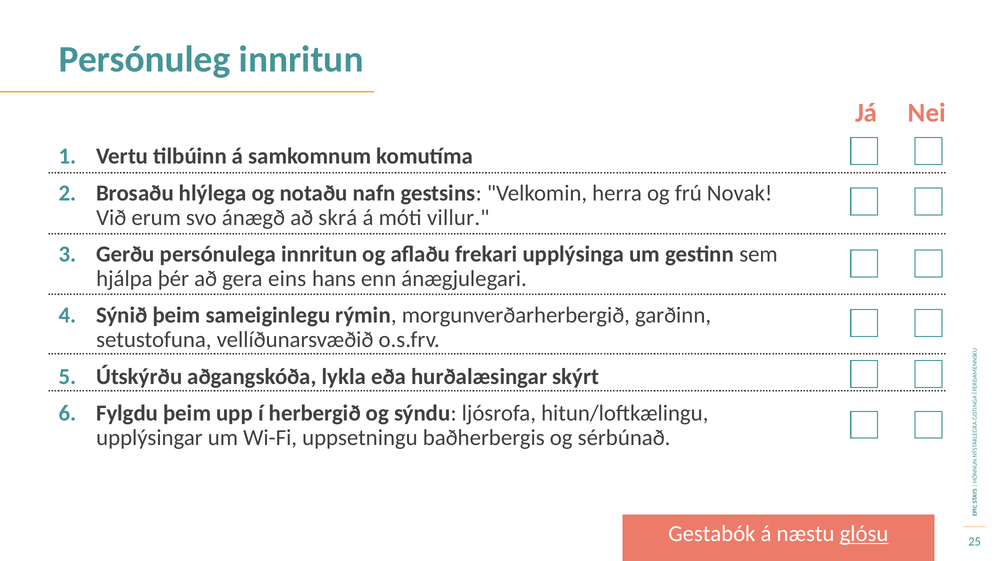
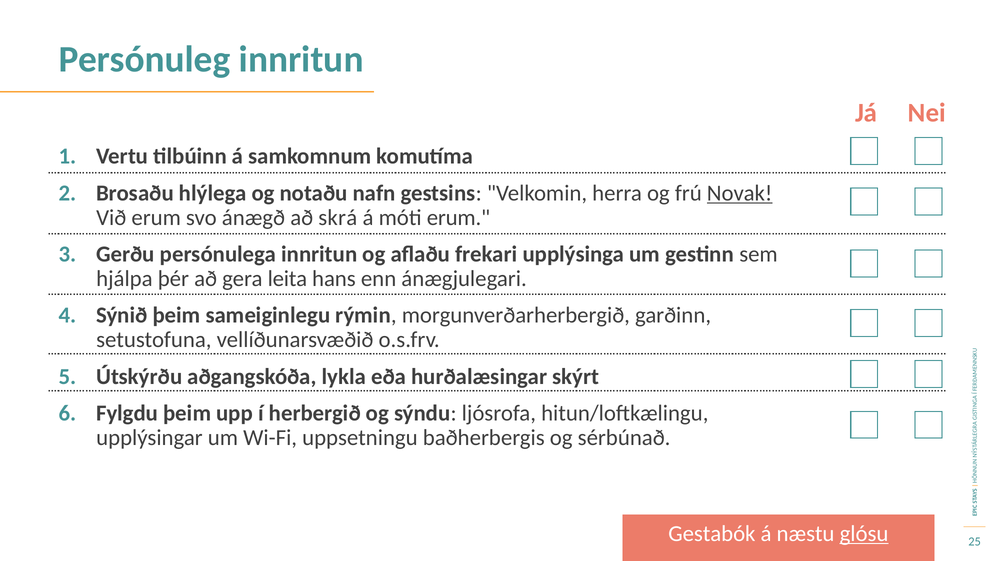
Novak underline: none -> present (740, 193)
móti villur: villur -> erum (458, 217)
eins: eins -> leita (287, 279)
